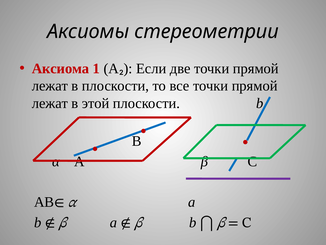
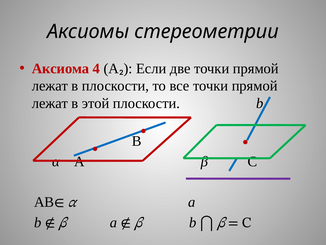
1: 1 -> 4 (96, 68)
